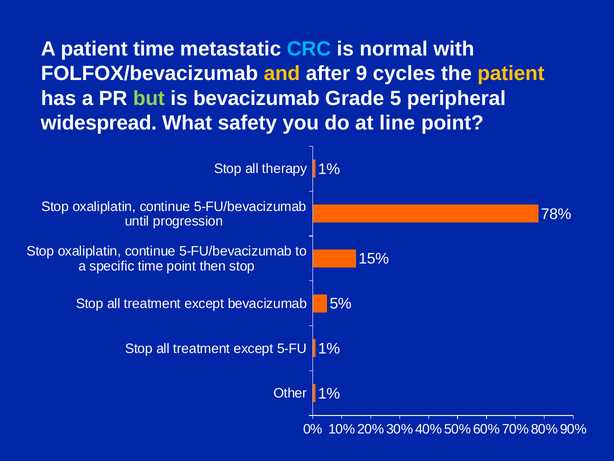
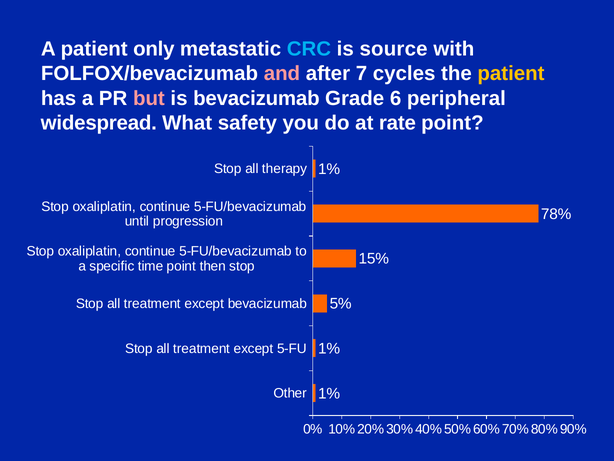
patient time: time -> only (154, 49)
normal: normal -> source (394, 49)
and colour: yellow -> pink (282, 74)
9: 9 -> 7 (361, 74)
but colour: light green -> pink (149, 98)
5: 5 -> 6 (396, 98)
line: line -> rate (397, 123)
